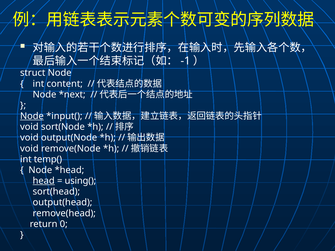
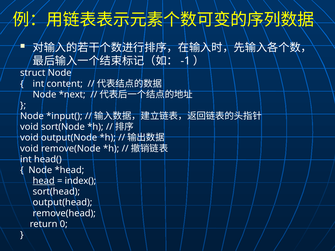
Node underline: present -> none (32, 116)
temp(: temp( -> head( (48, 159)
using(: using( -> index( (80, 181)
